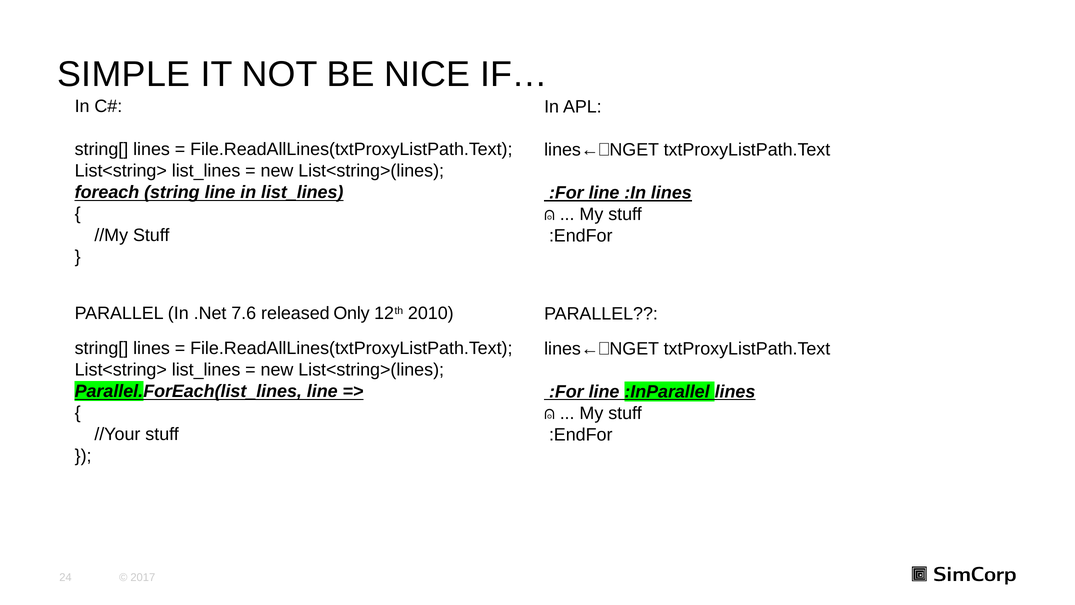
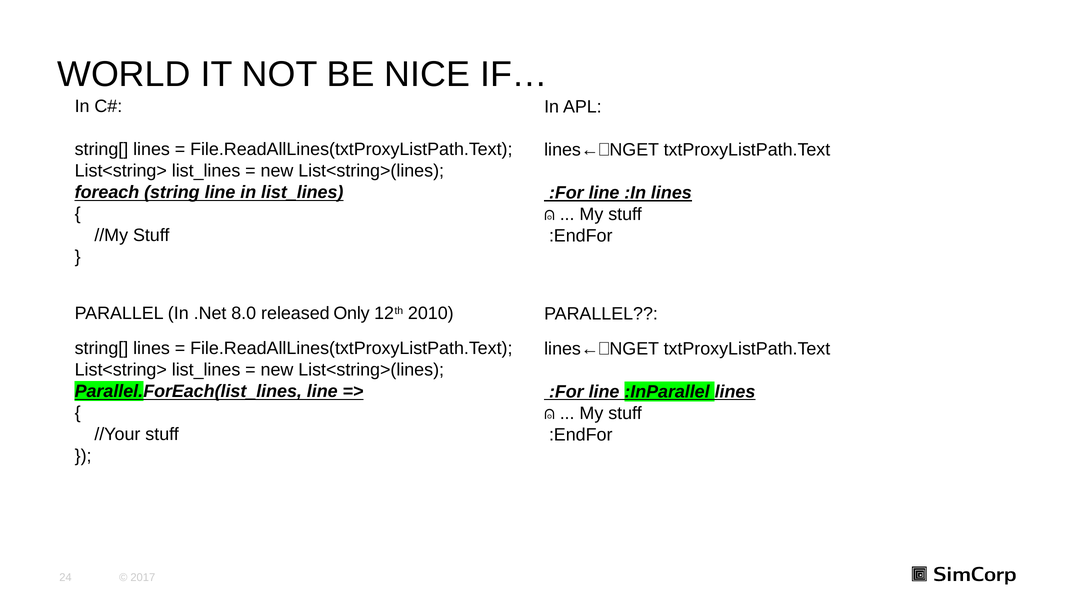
SIMPLE: SIMPLE -> WORLD (124, 74)
7.6: 7.6 -> 8.0 (244, 313)
